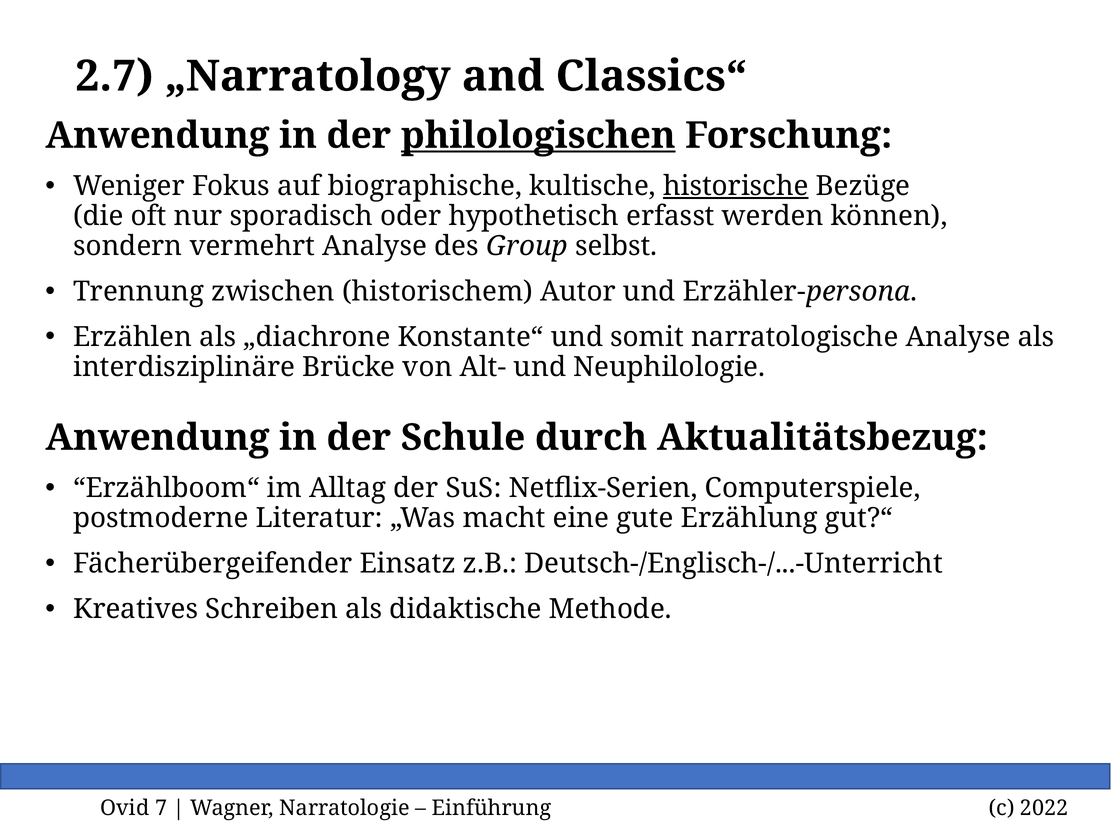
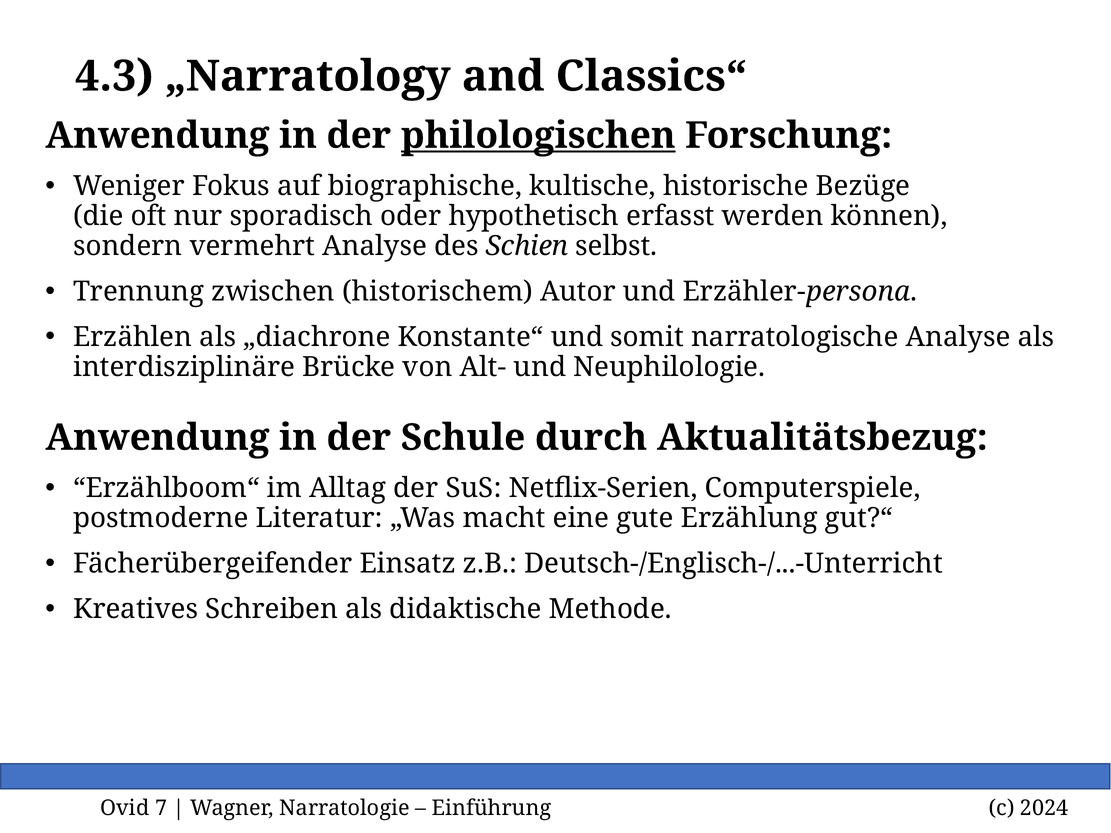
2.7: 2.7 -> 4.3 (114, 76)
historische underline: present -> none (736, 186)
Group: Group -> Schien (527, 246)
2022: 2022 -> 2024 (1044, 809)
